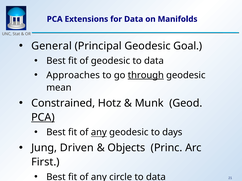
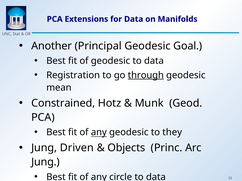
General: General -> Another (52, 46)
Approaches: Approaches -> Registration (73, 75)
PCA underline: present -> none (43, 118)
days: days -> they (172, 133)
First: First -> Jung (46, 162)
